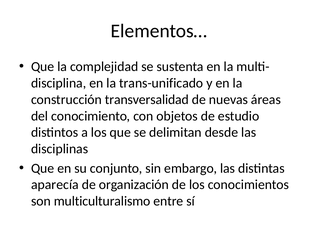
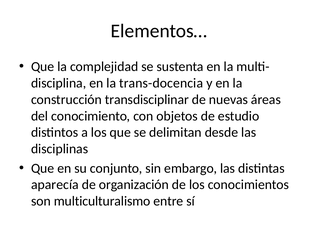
trans-unificado: trans-unificado -> trans-docencia (161, 83)
transversalidad: transversalidad -> transdisciplinar (147, 99)
